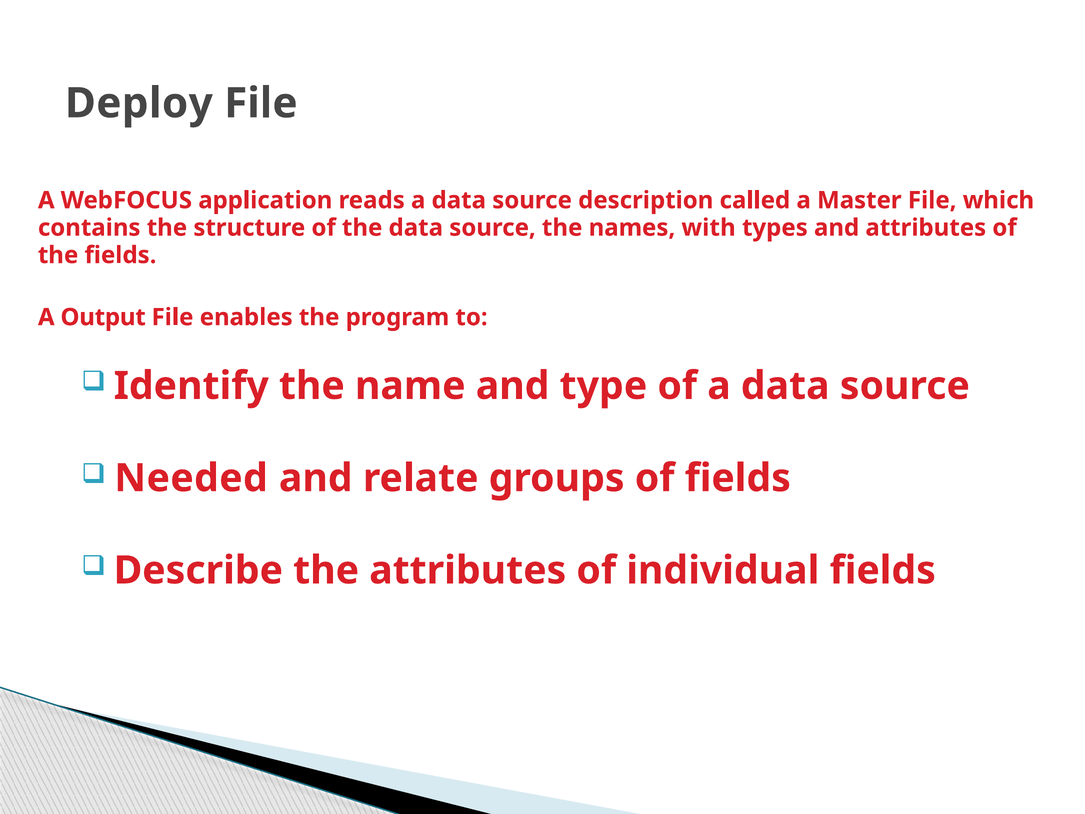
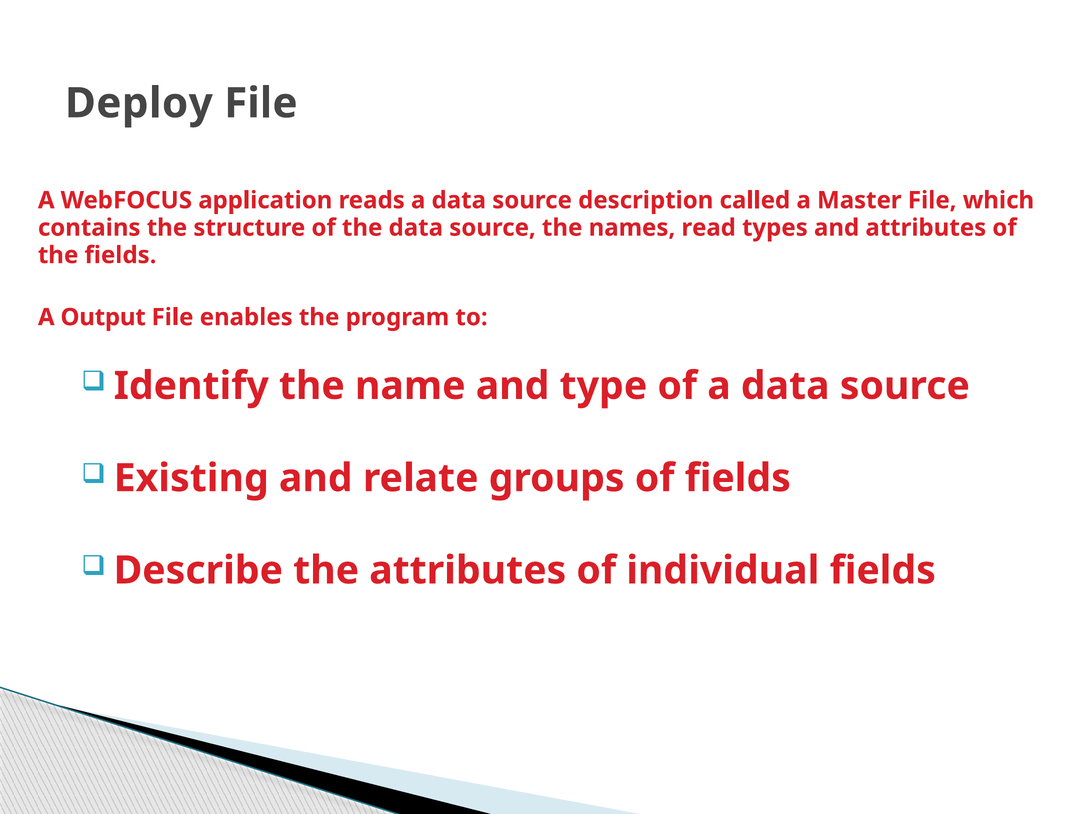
with: with -> read (709, 228)
Needed: Needed -> Existing (191, 478)
